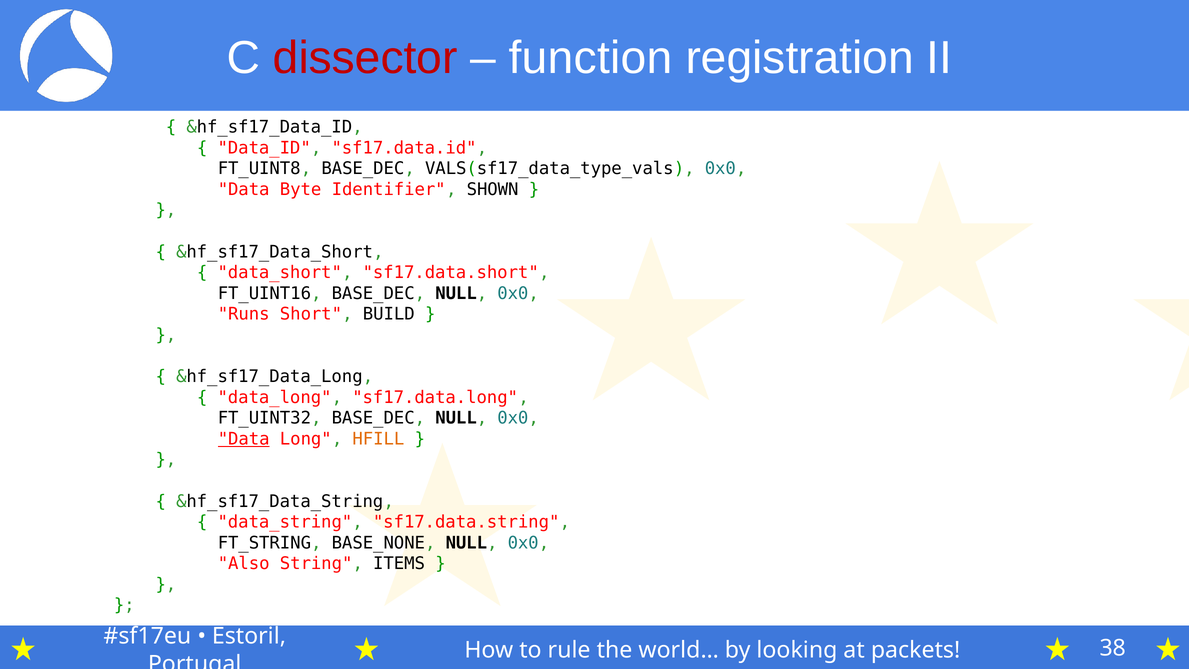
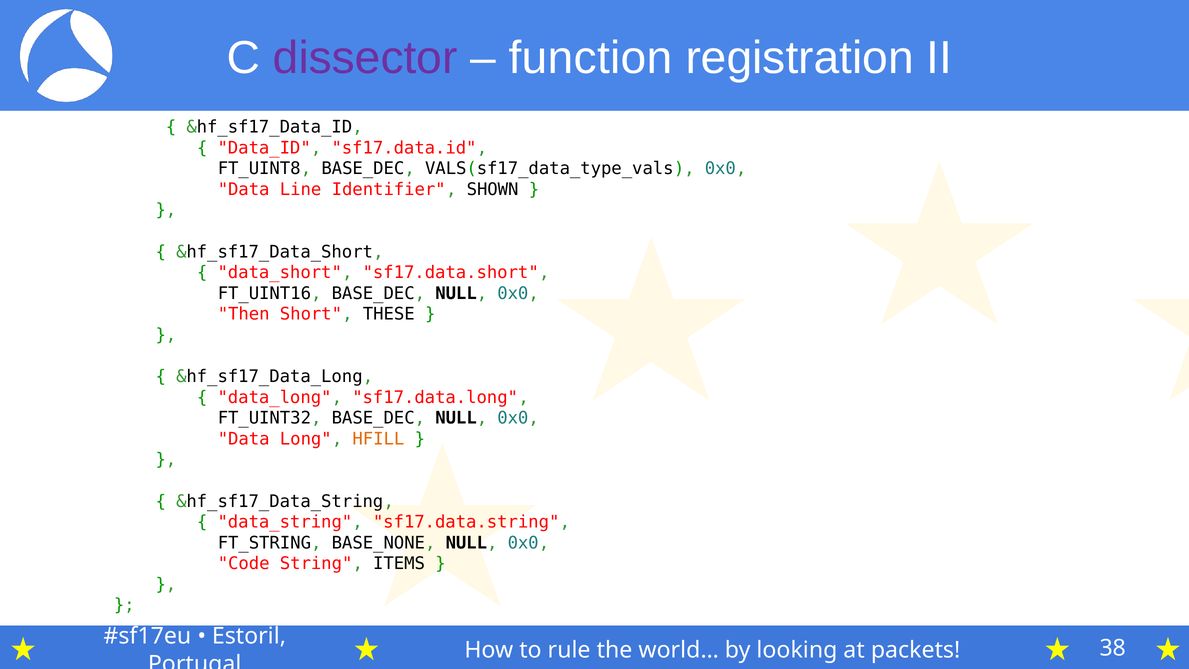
dissector colour: red -> purple (365, 58)
Byte: Byte -> Line (301, 189)
Runs: Runs -> Then (244, 314)
BUILD: BUILD -> THESE (389, 314)
Data underline: present -> none (244, 439)
Also: Also -> Code (244, 564)
